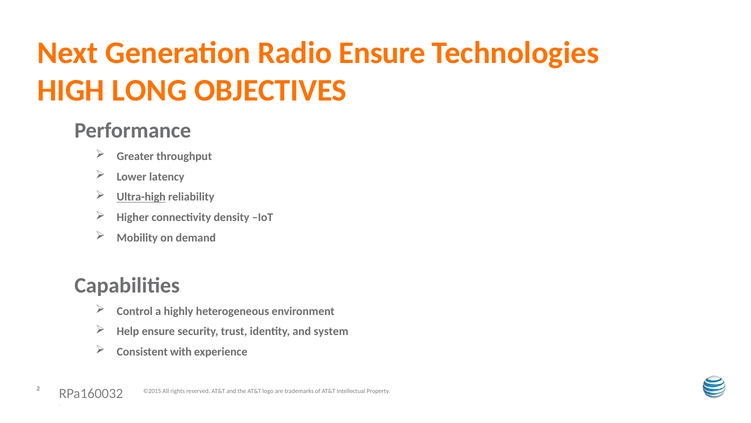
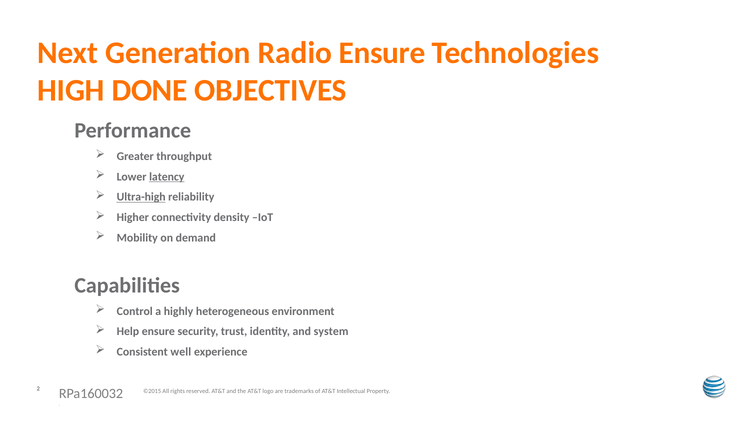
LONG: LONG -> DONE (150, 91)
latency underline: none -> present (167, 177)
with: with -> well (181, 352)
